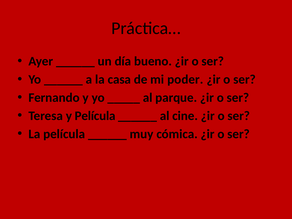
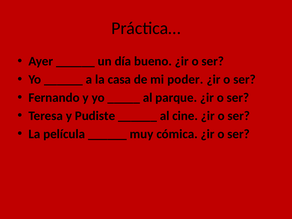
y Película: Película -> Pudiste (95, 116)
